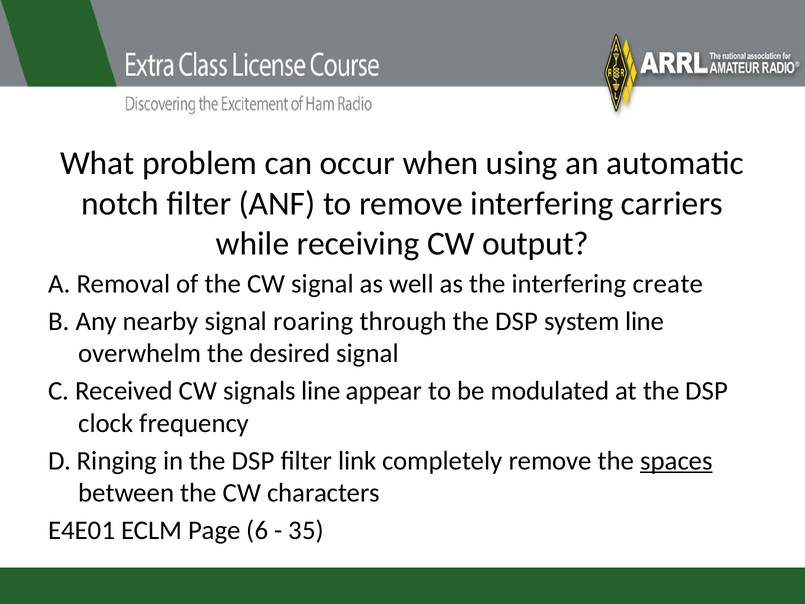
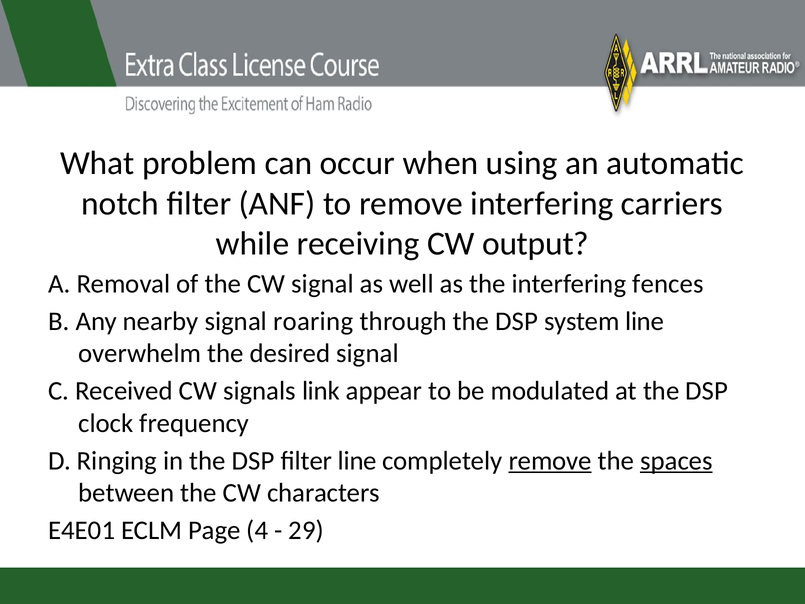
create: create -> fences (668, 284)
signals line: line -> link (321, 391)
filter link: link -> line (357, 461)
remove underline: none -> present (550, 461)
6: 6 -> 4 (257, 530)
35: 35 -> 29 (306, 530)
